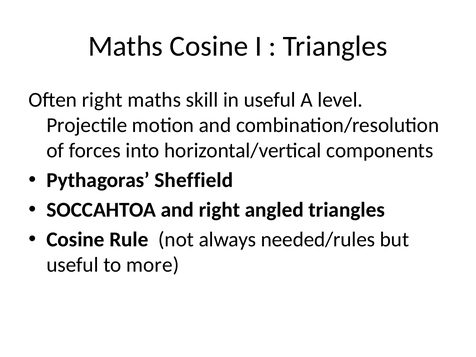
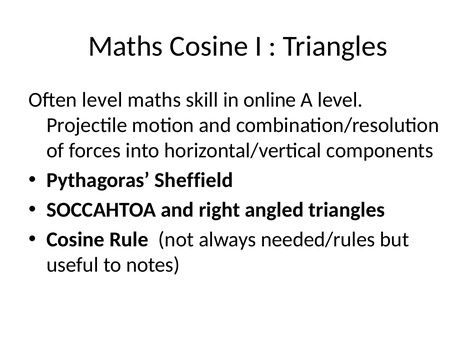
Often right: right -> level (102, 100)
in useful: useful -> online (270, 100)
more: more -> notes (153, 265)
